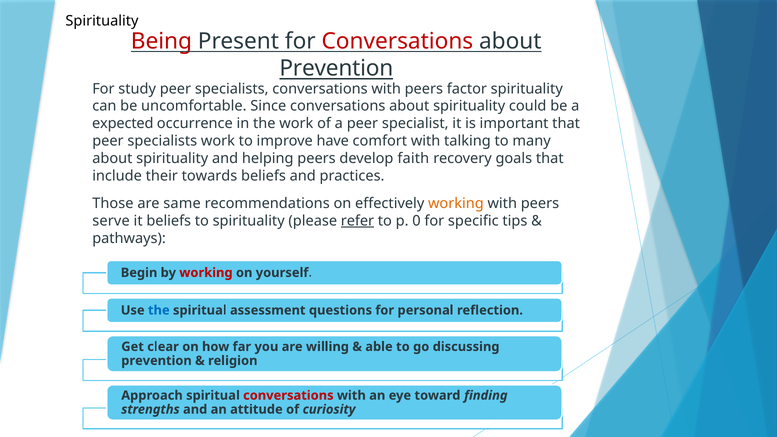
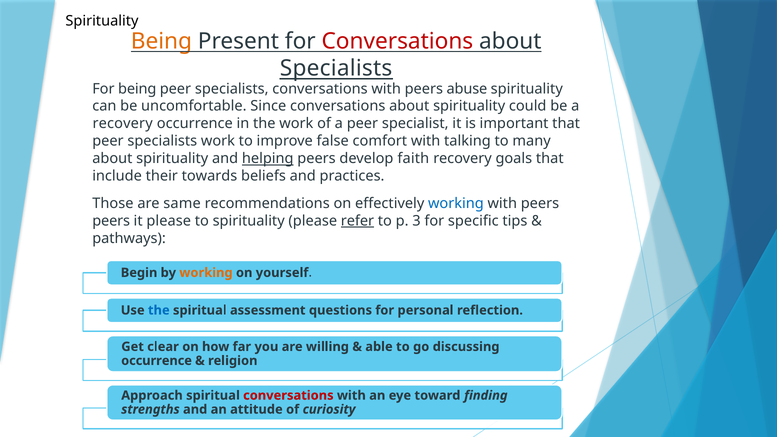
Being colour: red -> orange (161, 41)
Prevention: Prevention -> Specialists (336, 68)
For study: study -> being (137, 89)
factor: factor -> abuse (467, 89)
expected: expected -> recovery (123, 124)
have: have -> false (333, 141)
helping underline: none -> present (268, 159)
working colour: orange -> blue (456, 203)
serve: serve -> peers (111, 221)
it beliefs: beliefs -> please (169, 221)
0: 0 -> 3 (416, 221)
working colour: red -> orange (206, 273)
prevention: prevention -> occurrence (157, 361)
